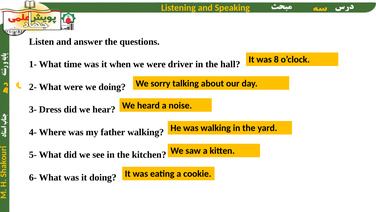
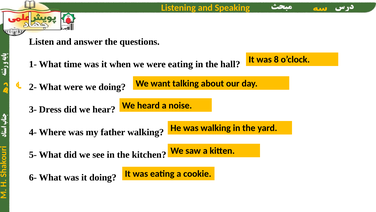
were driver: driver -> eating (180, 64)
sorry: sorry -> want (161, 83)
